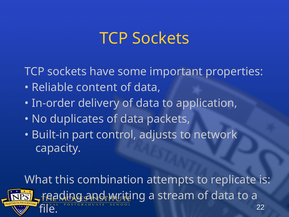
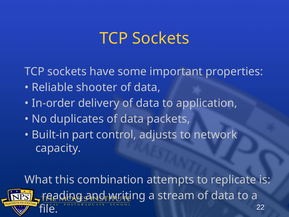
content: content -> shooter (97, 87)
